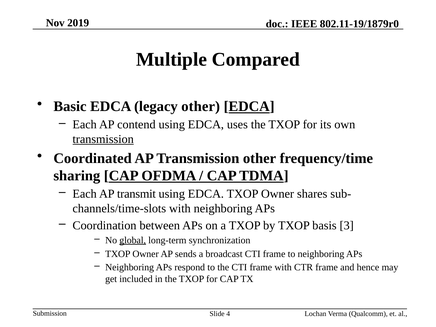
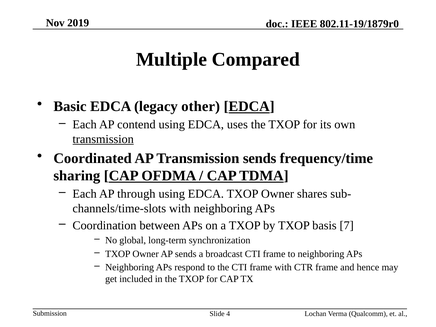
Transmission other: other -> sends (260, 158)
transmit: transmit -> through (136, 194)
3: 3 -> 7 (347, 225)
global underline: present -> none (133, 240)
